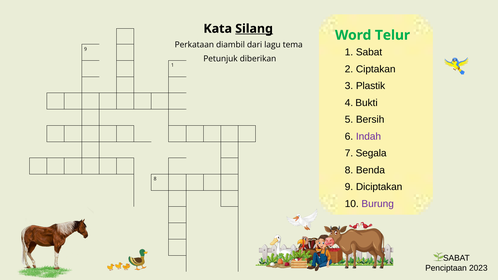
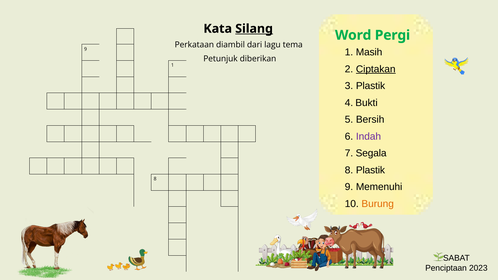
Telur: Telur -> Pergi (392, 35)
1 Sabat: Sabat -> Masih (369, 52)
Ciptakan underline: none -> present (376, 69)
8 Benda: Benda -> Plastik (370, 170)
Diciptakan: Diciptakan -> Memenuhi (379, 187)
Burung colour: purple -> orange (378, 204)
